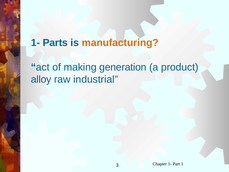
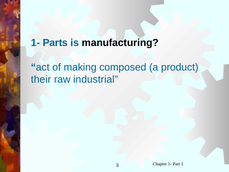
manufacturing colour: orange -> black (120, 43)
generation: generation -> composed (123, 67)
alloy: alloy -> their (41, 79)
